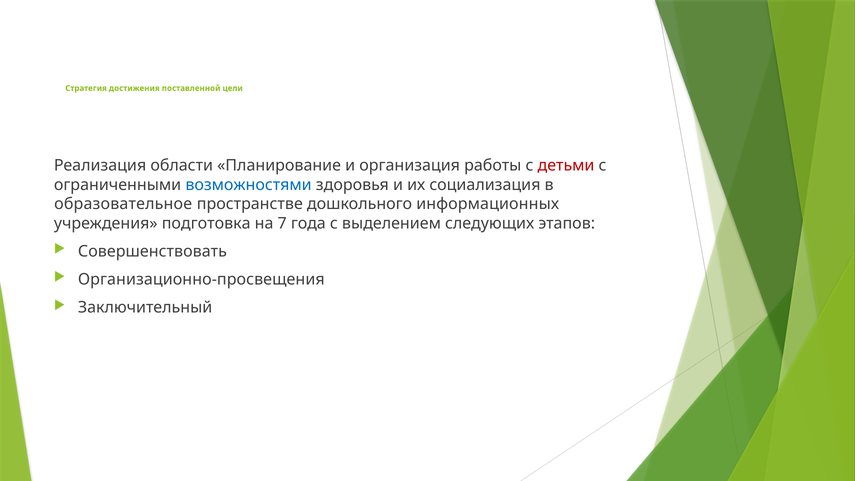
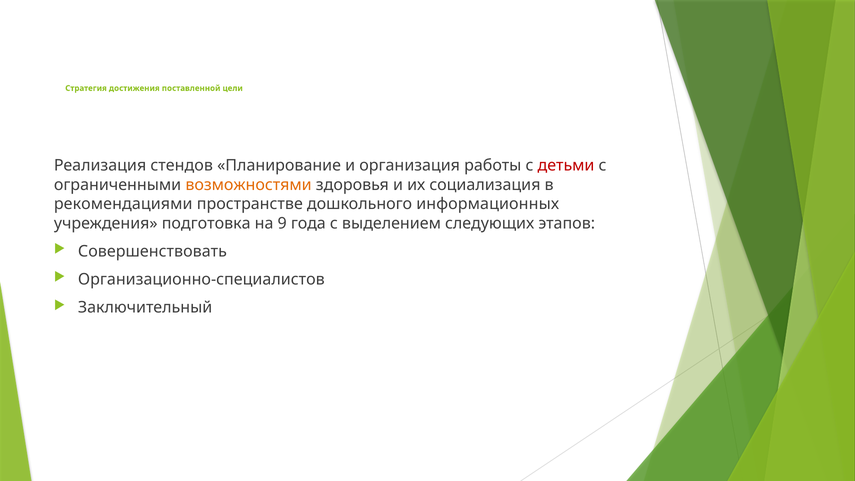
области: области -> стендов (182, 165)
возможностями colour: blue -> orange (249, 185)
образовательное: образовательное -> рекомендациями (123, 204)
7: 7 -> 9 (282, 223)
Организационно-просвещения: Организационно-просвещения -> Организационно-специалистов (201, 279)
